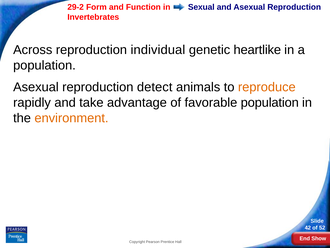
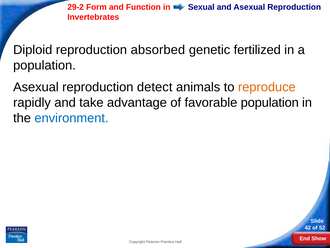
Across: Across -> Diploid (33, 50)
individual: individual -> absorbed (158, 50)
heartlike: heartlike -> fertilized (257, 50)
environment colour: orange -> blue (71, 118)
